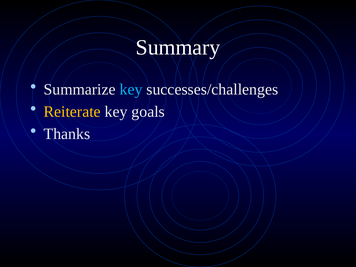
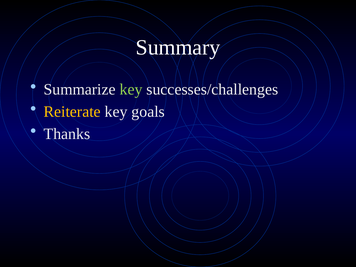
key colour: light blue -> light green (131, 90)
